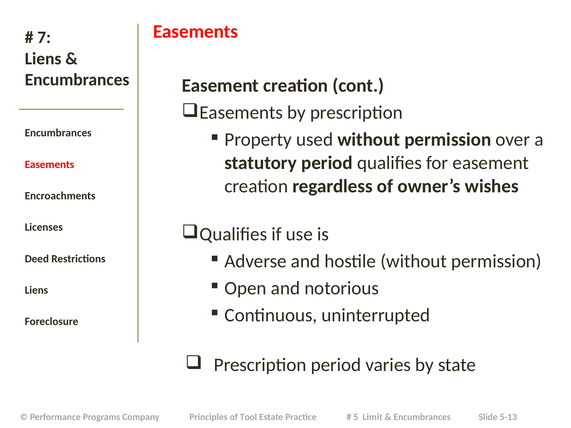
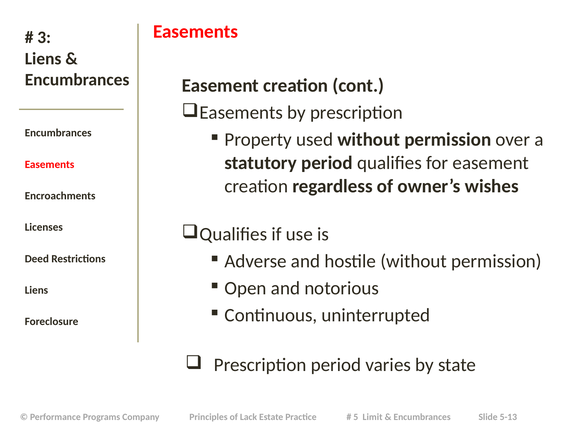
7: 7 -> 3 (44, 37)
Tool: Tool -> Lack (248, 417)
